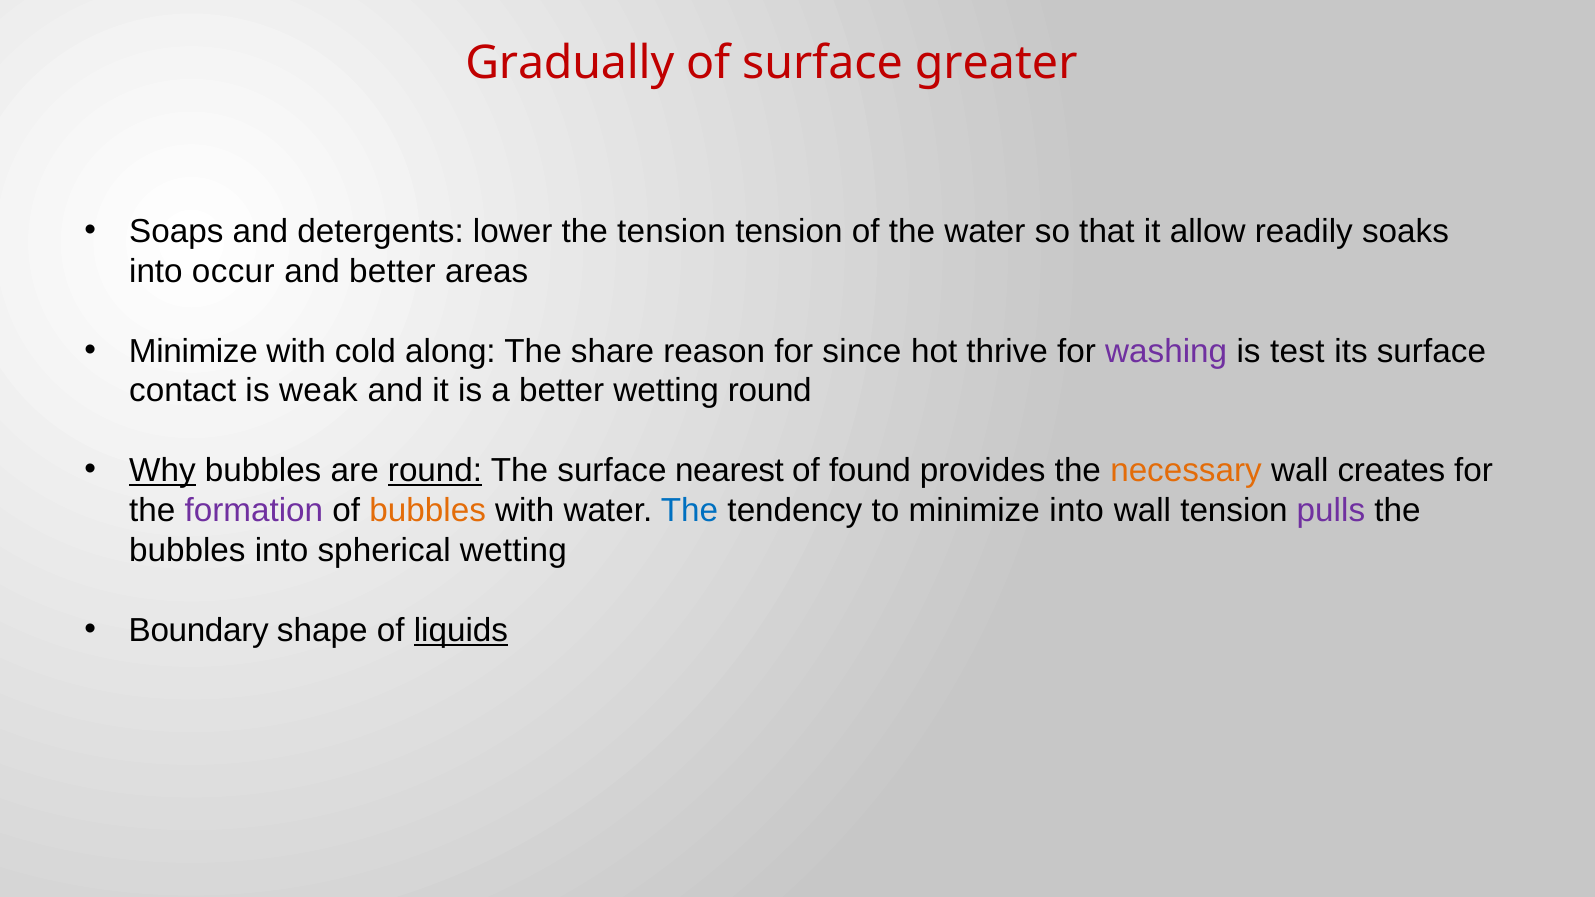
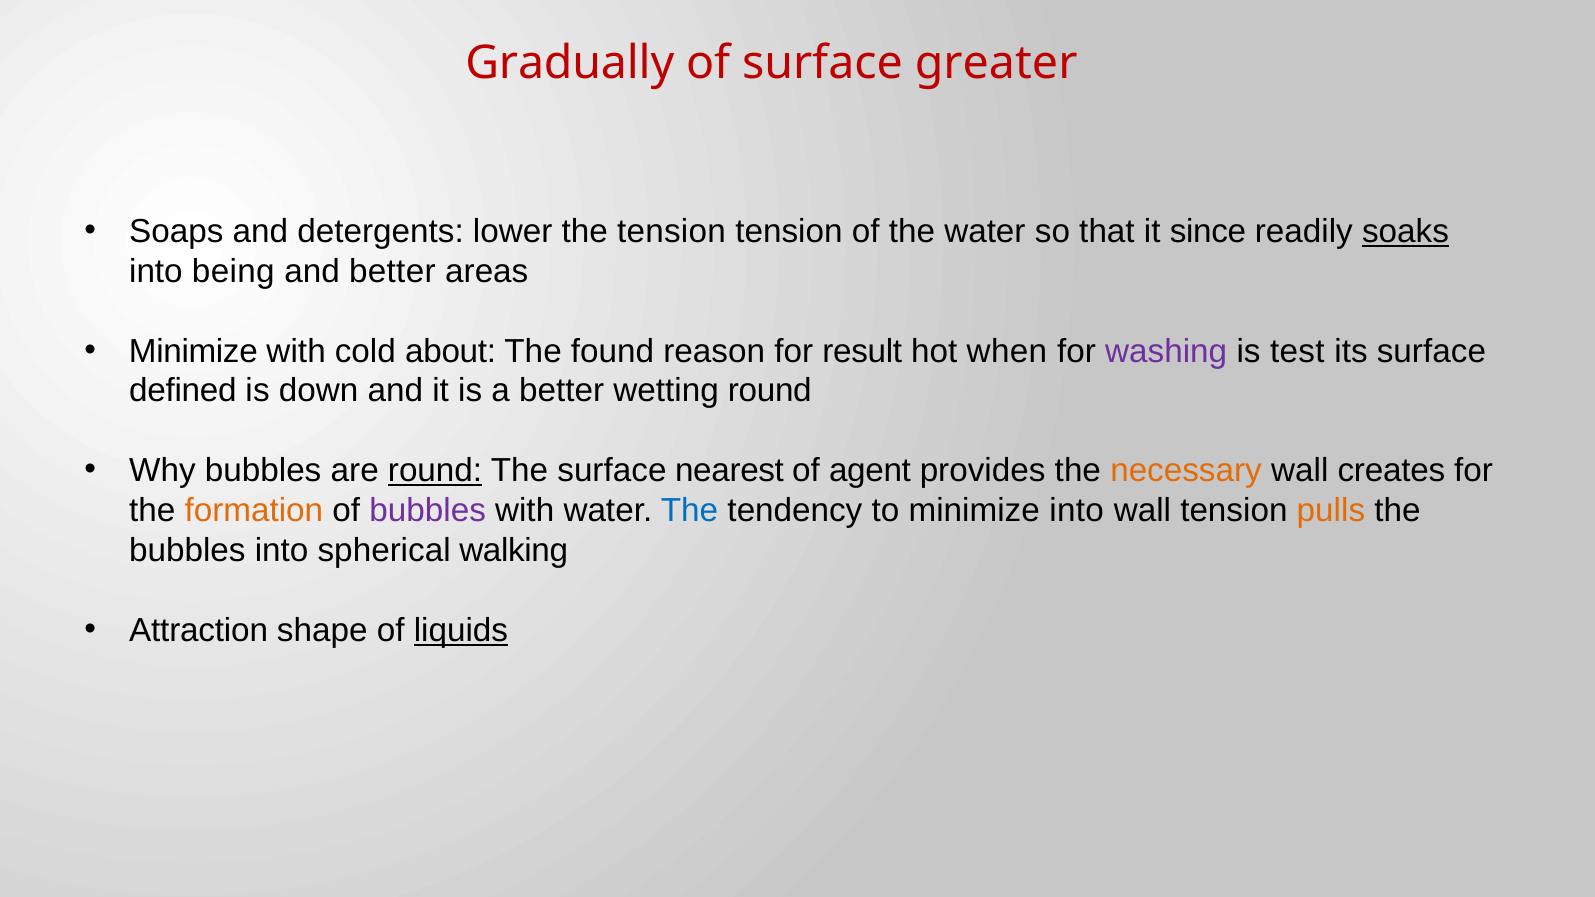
allow: allow -> since (1208, 231)
soaks underline: none -> present (1405, 231)
occur: occur -> being (233, 271)
along: along -> about (451, 351)
share: share -> found (613, 351)
since: since -> result (862, 351)
thrive: thrive -> when (1007, 351)
contact: contact -> defined (183, 391)
weak: weak -> down (319, 391)
Why underline: present -> none (162, 471)
found: found -> agent (870, 471)
formation colour: purple -> orange (254, 511)
bubbles colour: orange -> purple (428, 511)
pulls colour: purple -> orange (1331, 511)
spherical wetting: wetting -> walking (514, 551)
Boundary: Boundary -> Attraction (199, 630)
